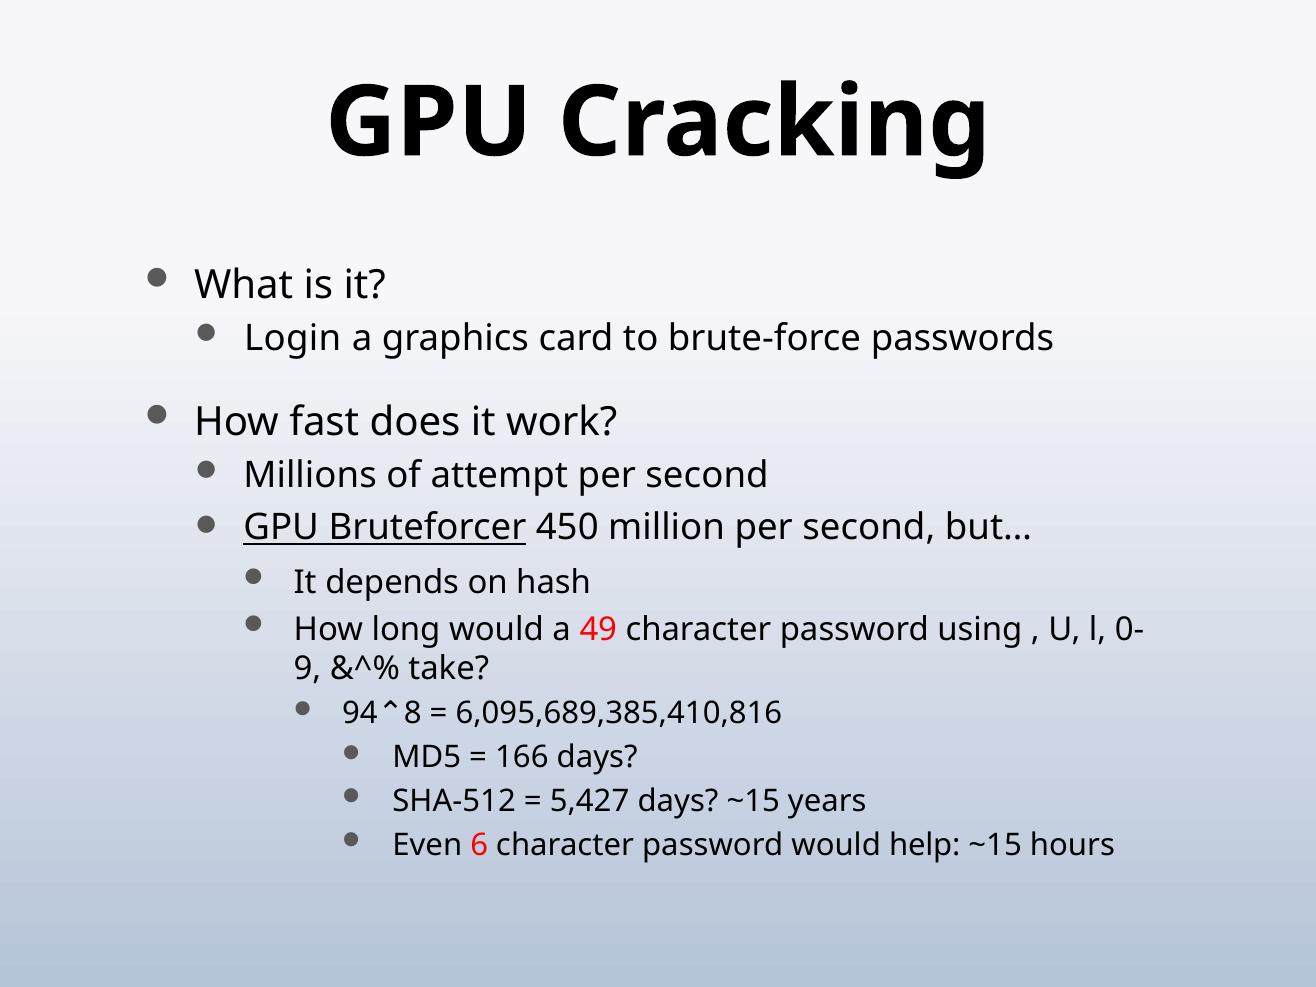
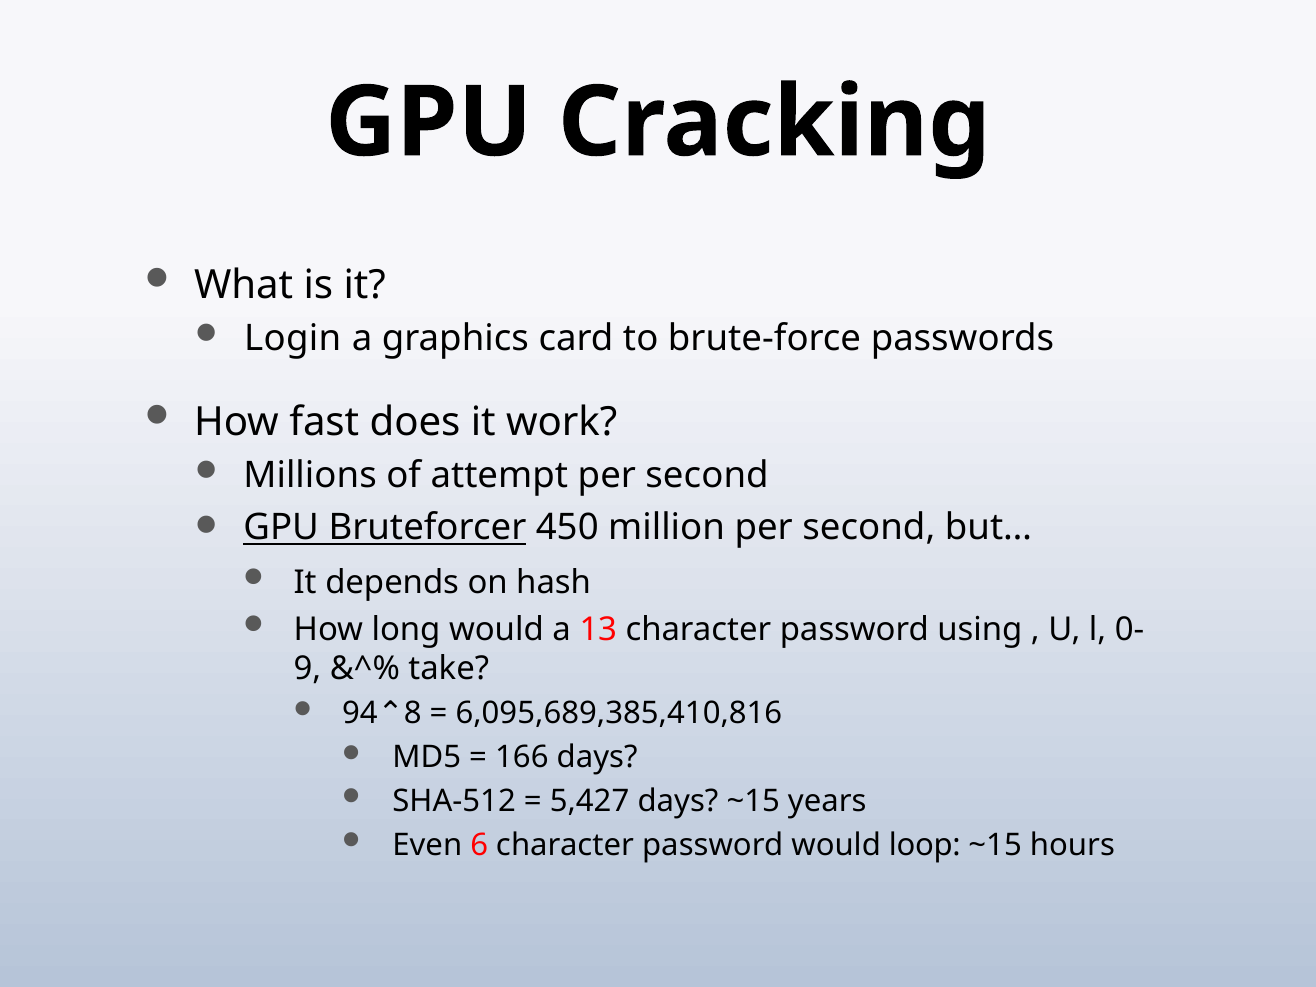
49: 49 -> 13 (598, 629)
help: help -> loop (925, 845)
